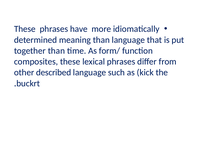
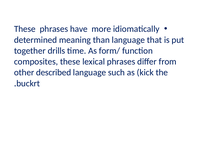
together than: than -> drills (56, 50)
